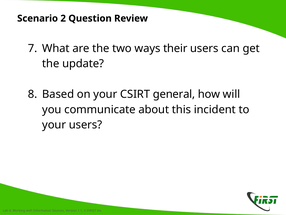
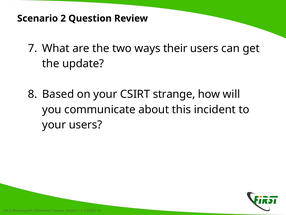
general: general -> strange (174, 94)
